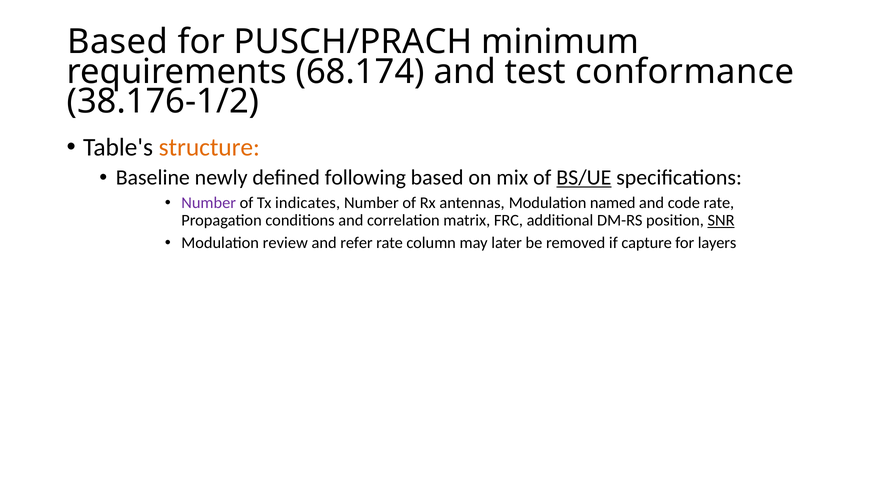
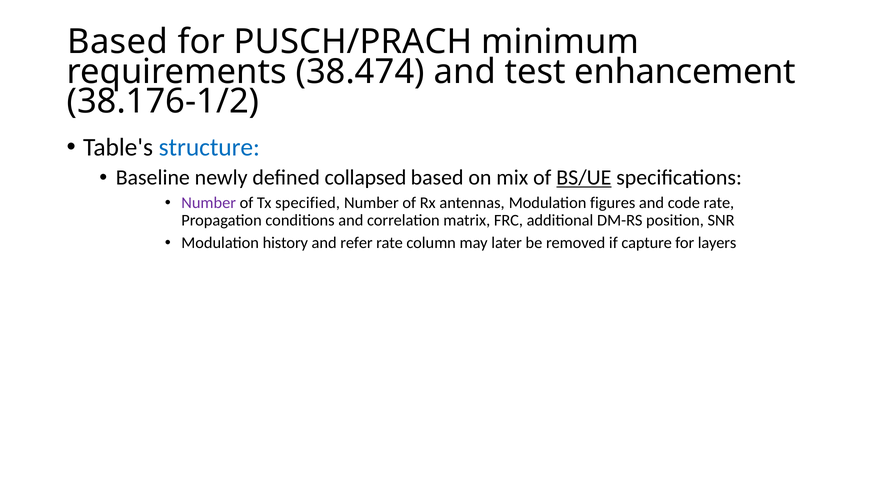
68.174: 68.174 -> 38.474 (360, 72)
conformance: conformance -> enhancement (685, 72)
structure colour: orange -> blue (209, 148)
following: following -> collapsed (365, 178)
indicates: indicates -> specified (308, 203)
named: named -> figures (613, 203)
SNR underline: present -> none (721, 221)
review: review -> history (285, 243)
